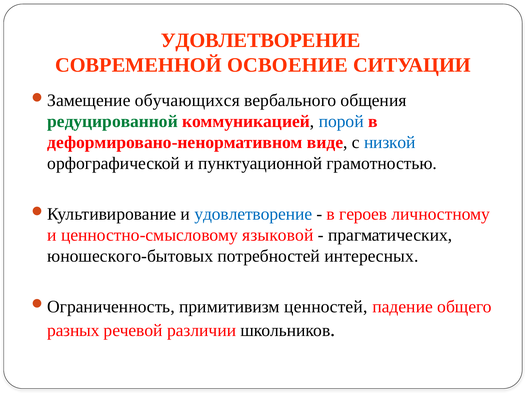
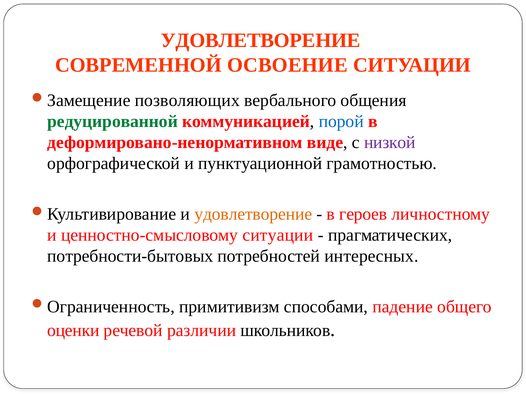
обучающихся: обучающихся -> позволяющих (187, 101)
низкой colour: blue -> purple (390, 143)
удовлетворение colour: blue -> orange (253, 214)
ценностно-смысловому языковой: языковой -> ситуации (278, 235)
юношеского-бытовых: юношеского-бытовых -> потребности-бытовых (130, 256)
ценностей: ценностей -> способами (326, 307)
разных: разных -> оценки (73, 331)
